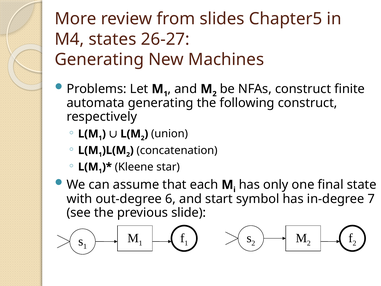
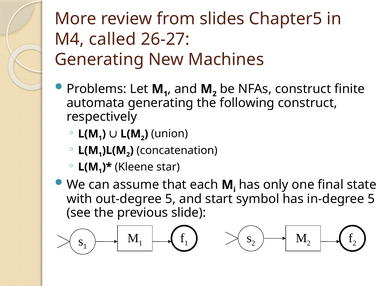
states: states -> called (112, 39)
out-degree 6: 6 -> 5 (170, 199)
in-degree 7: 7 -> 5 (371, 199)
